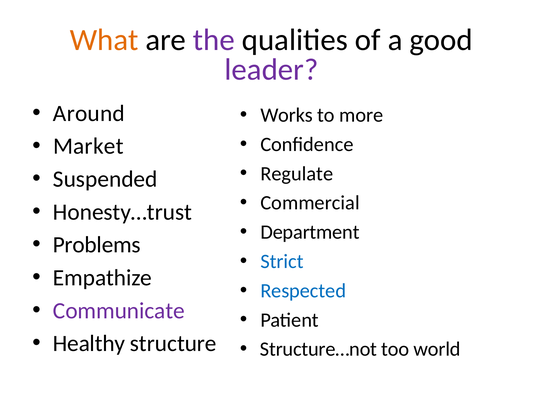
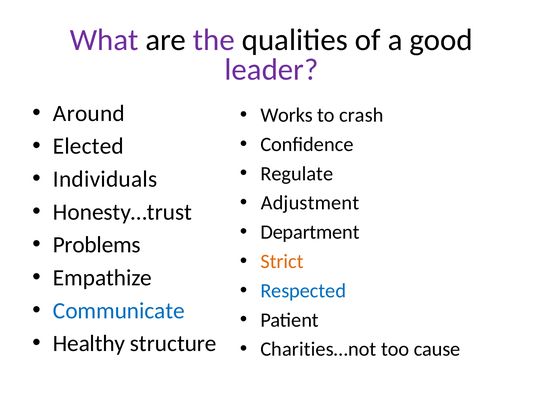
What colour: orange -> purple (104, 40)
more: more -> crash (361, 115)
Market: Market -> Elected (88, 146)
Suspended: Suspended -> Individuals (105, 179)
Commercial: Commercial -> Adjustment (310, 203)
Strict colour: blue -> orange (282, 262)
Communicate colour: purple -> blue (119, 311)
Structure…not: Structure…not -> Charities…not (318, 349)
world: world -> cause (437, 349)
